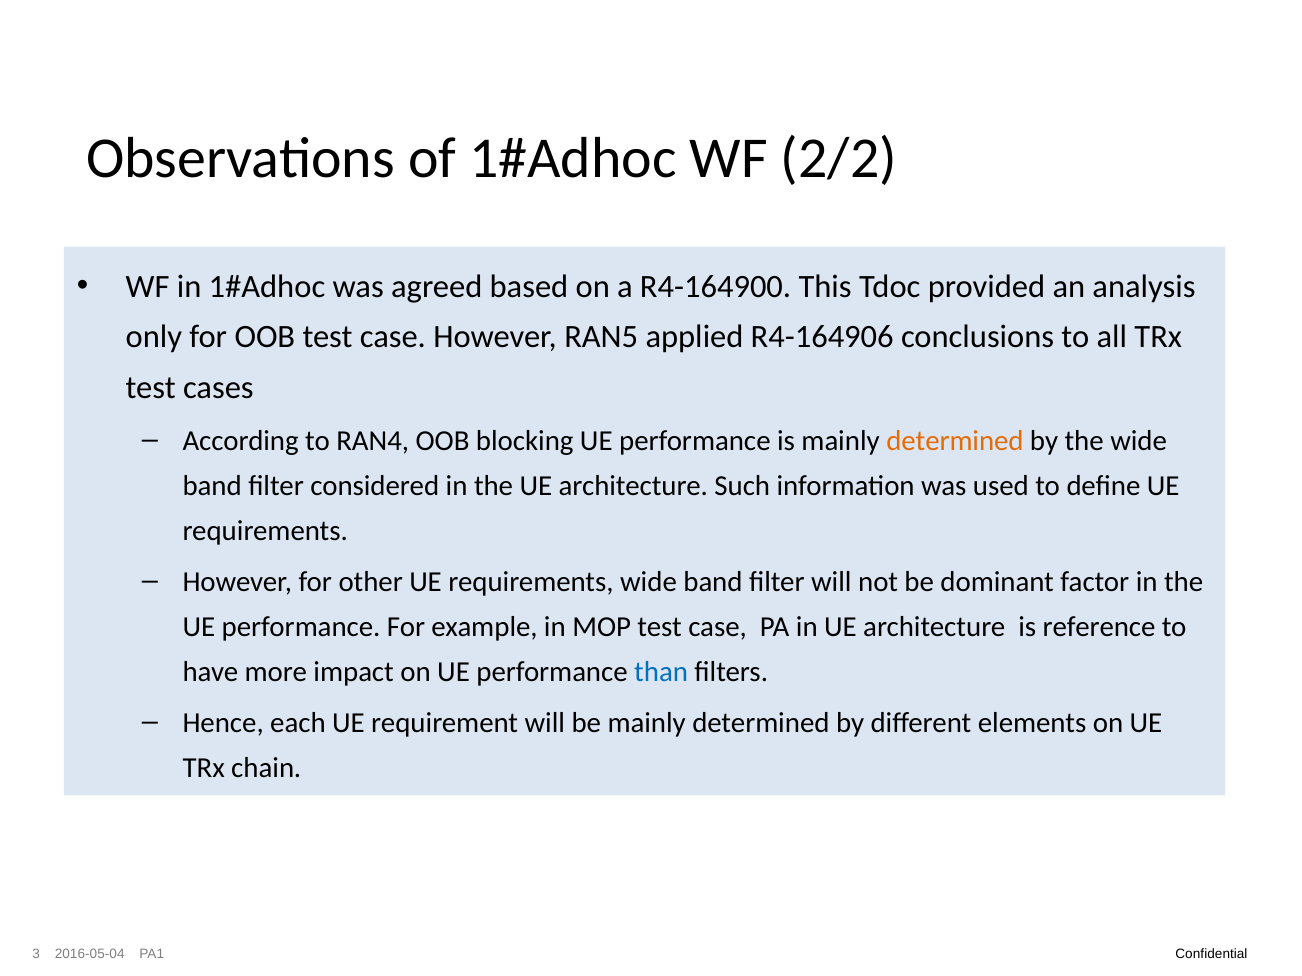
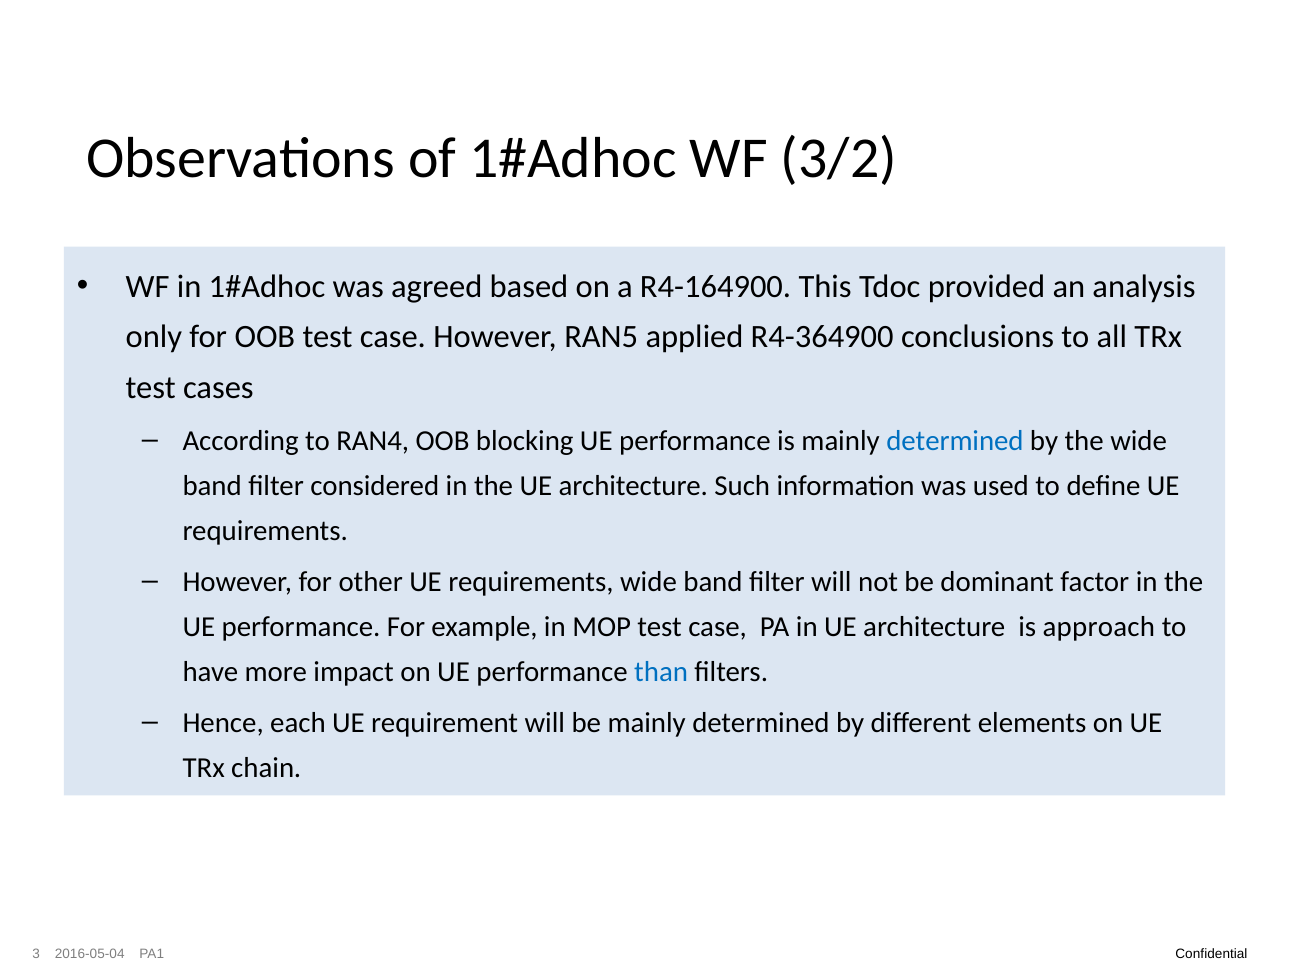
2/2: 2/2 -> 3/2 (839, 158)
R4-164906: R4-164906 -> R4-364900 (822, 337)
determined colour: orange -> blue (955, 441)
reference: reference -> approach (1099, 627)
